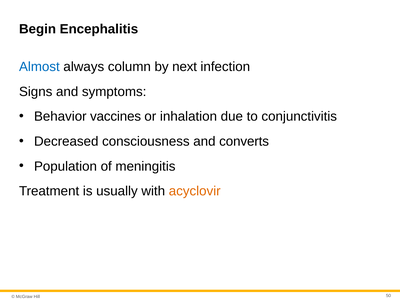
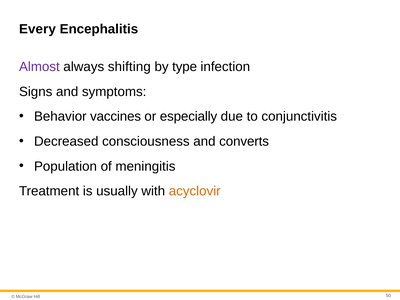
Begin: Begin -> Every (37, 29)
Almost colour: blue -> purple (39, 67)
column: column -> shifting (129, 67)
next: next -> type (185, 67)
inhalation: inhalation -> especially (189, 117)
